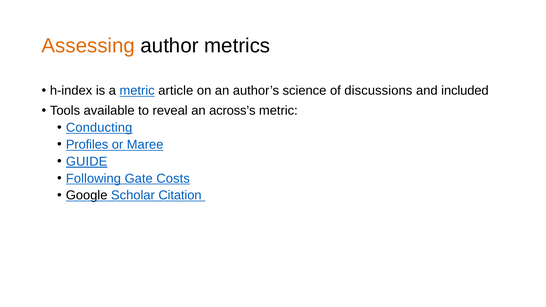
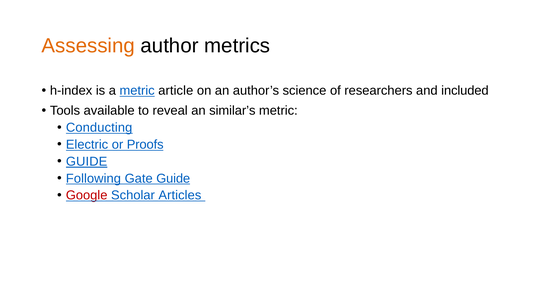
discussions: discussions -> researchers (378, 91)
across’s: across’s -> similar’s (232, 111)
Profiles: Profiles -> Electric (87, 145)
Maree: Maree -> Proofs (145, 145)
Gate Costs: Costs -> Guide (173, 179)
Google colour: black -> red (87, 195)
Citation: Citation -> Articles (180, 195)
